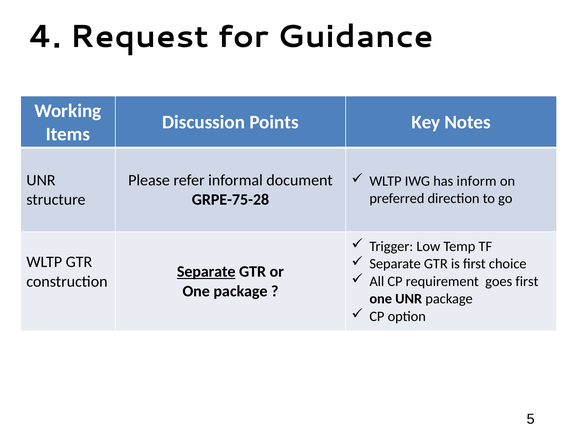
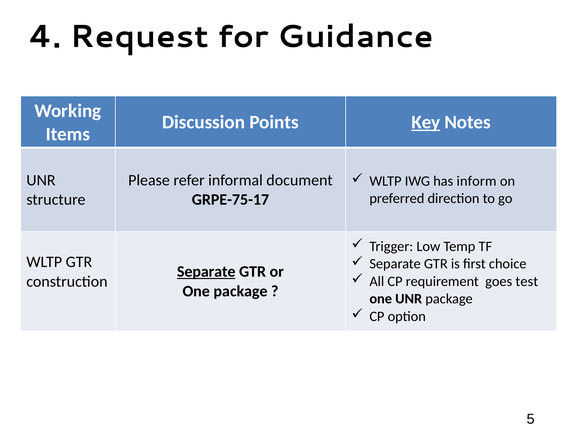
Key underline: none -> present (426, 122)
GRPE-75-28: GRPE-75-28 -> GRPE-75-17 (230, 200)
goes first: first -> test (527, 282)
